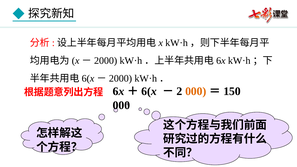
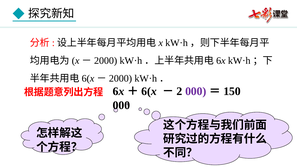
000 colour: orange -> purple (196, 91)
